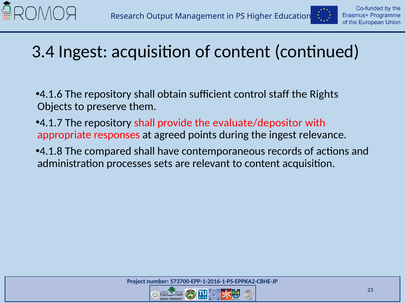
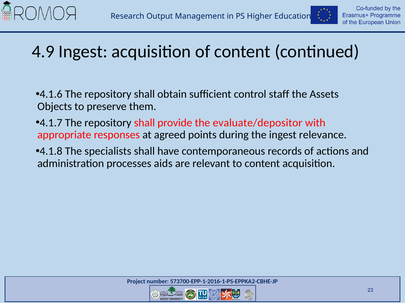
3.4: 3.4 -> 4.9 (43, 52)
Rights: Rights -> Assets (324, 95)
compared: compared -> specialists (108, 152)
sets: sets -> aids (163, 164)
